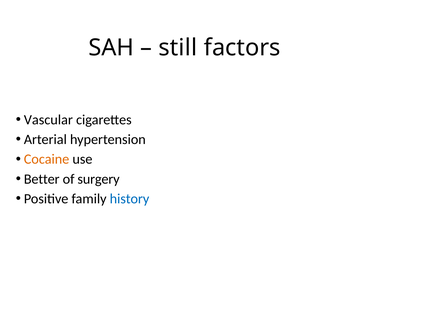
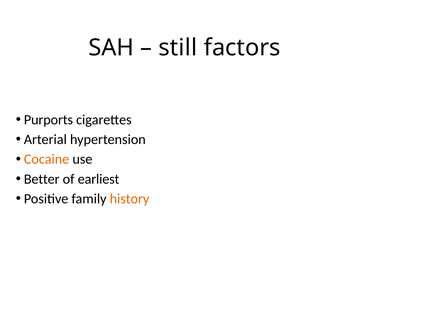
Vascular: Vascular -> Purports (48, 120)
surgery: surgery -> earliest (99, 179)
history colour: blue -> orange (130, 199)
